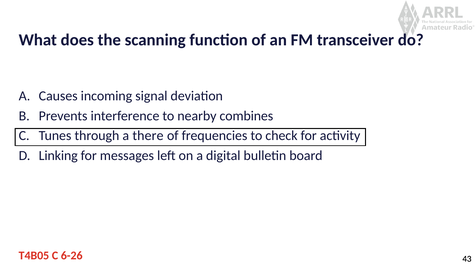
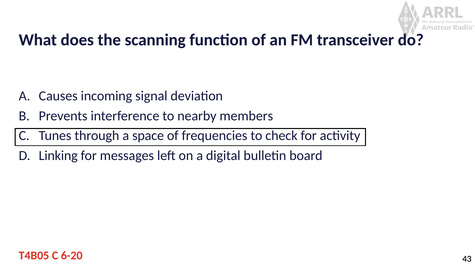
combines: combines -> members (246, 116)
there: there -> space (148, 136)
6-26: 6-26 -> 6-20 (72, 256)
